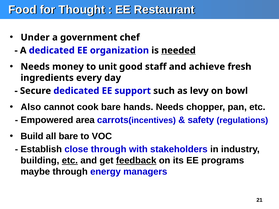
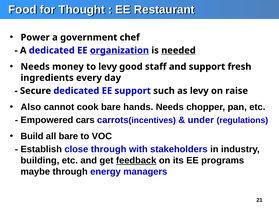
Under: Under -> Power (35, 37)
organization underline: none -> present (119, 50)
to unit: unit -> levy (108, 67)
and achieve: achieve -> support (207, 67)
bowl: bowl -> raise (237, 91)
area: area -> cars (85, 120)
safety: safety -> under (201, 120)
etc underline: present -> none (70, 161)
